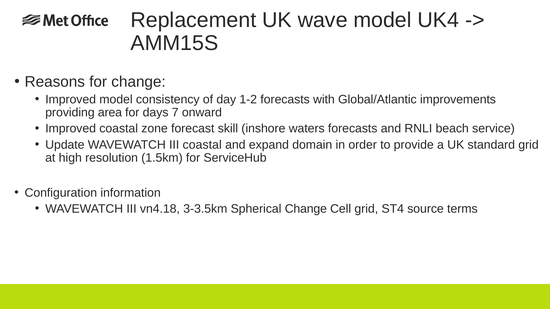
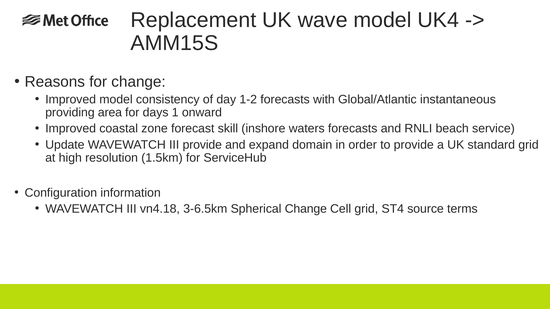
improvements: improvements -> instantaneous (458, 100)
7: 7 -> 1 (175, 113)
III coastal: coastal -> provide (202, 145)
3-3.5km: 3-3.5km -> 3-6.5km (205, 209)
